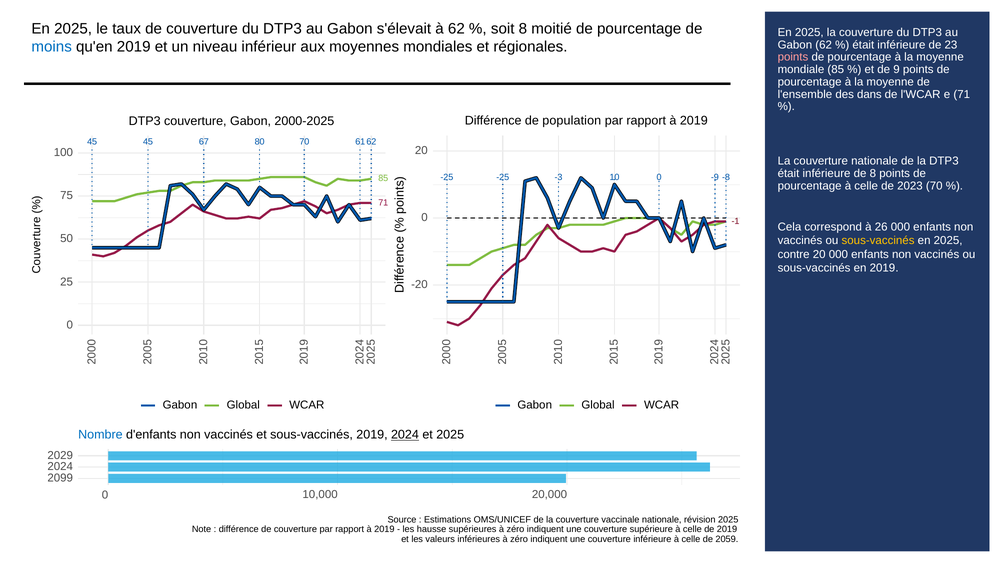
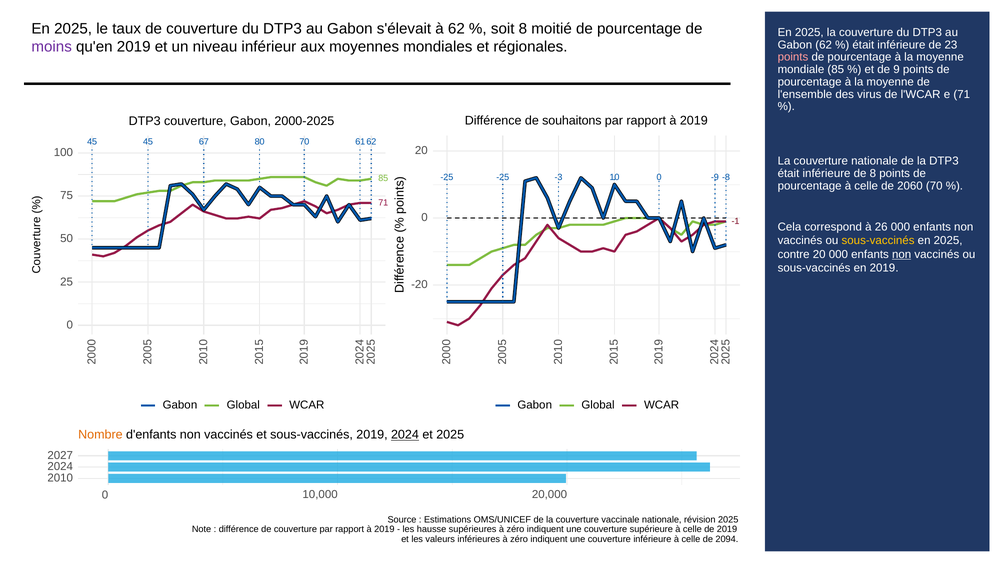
moins colour: blue -> purple (52, 47)
dans: dans -> virus (869, 94)
population: population -> souhaitons (572, 121)
2023: 2023 -> 2060 (910, 186)
non underline: none -> present (902, 255)
Nombre colour: blue -> orange (100, 435)
2029: 2029 -> 2027 (60, 456)
2099: 2099 -> 2010 (60, 478)
2059: 2059 -> 2094 (727, 540)
